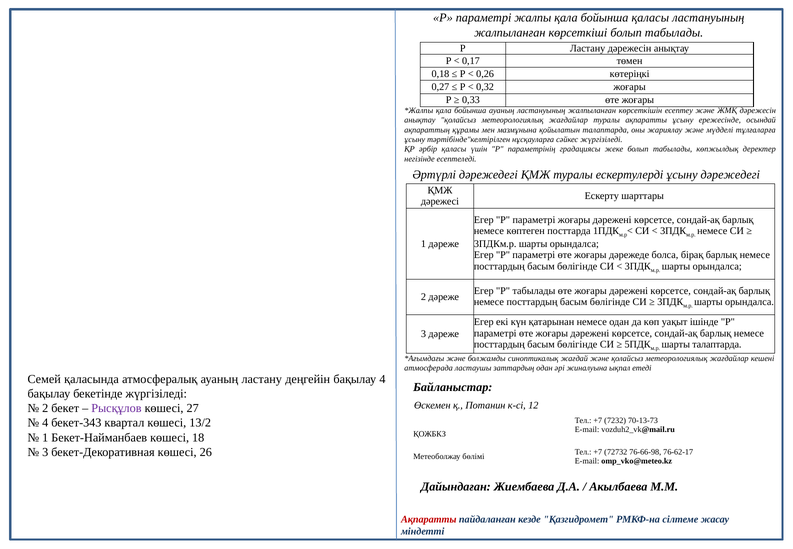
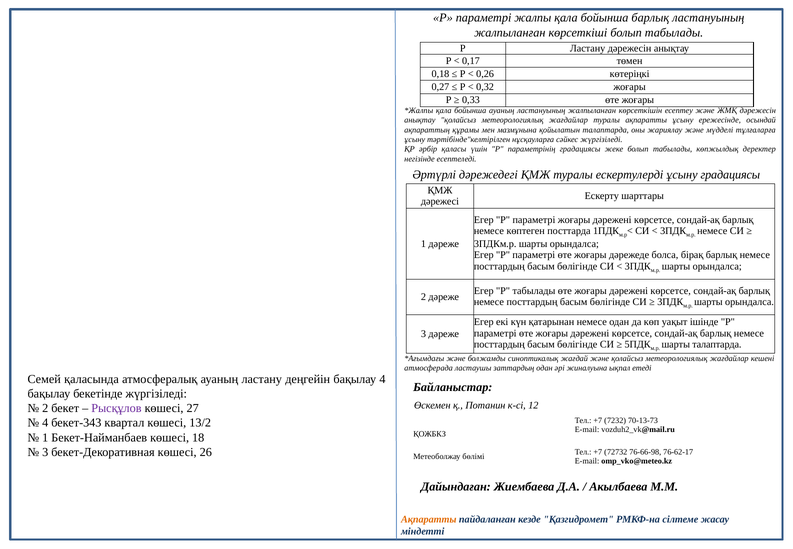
бойынша қаласы: қаласы -> барлық (650, 18)
ұсыну дәрежедегі: дәрежедегі -> градациясы (730, 175)
Ақпаратты colour: red -> orange (429, 519)
